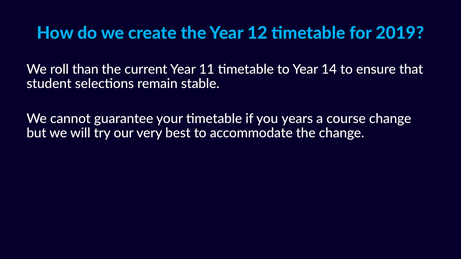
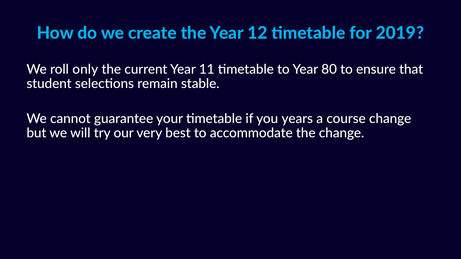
than: than -> only (85, 69)
14: 14 -> 80 (329, 69)
